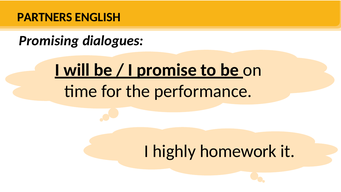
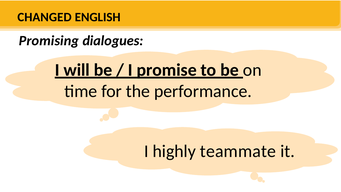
PARTNERS: PARTNERS -> CHANGED (45, 17)
homework: homework -> teammate (238, 151)
